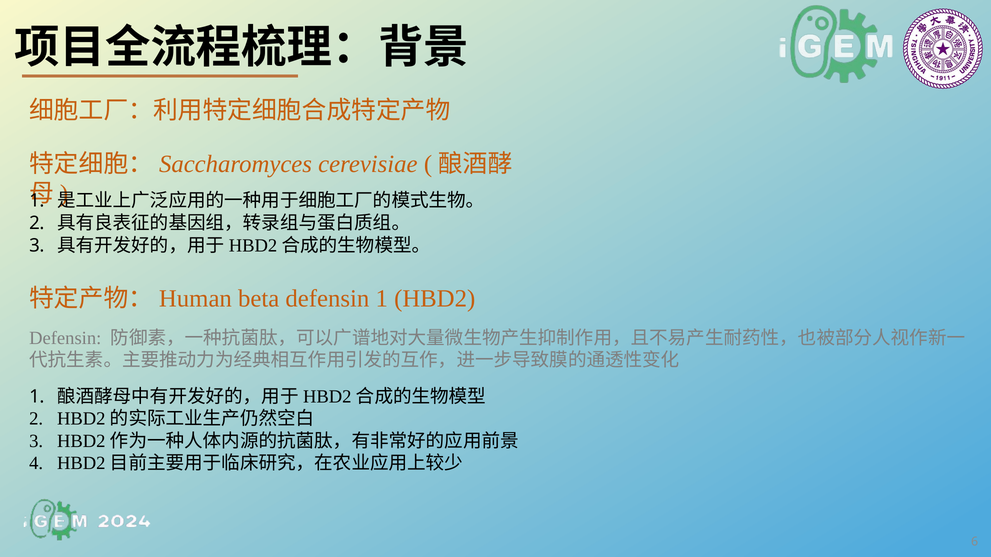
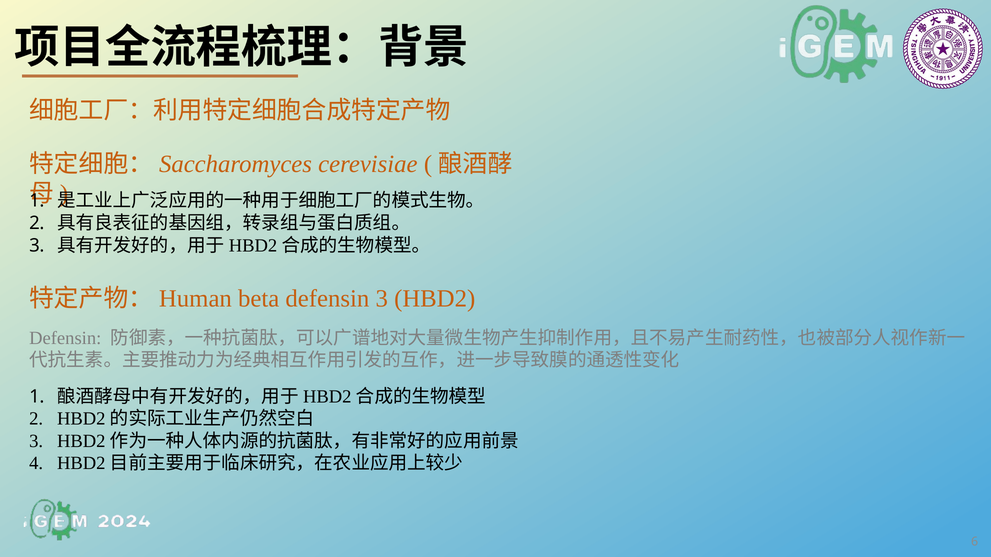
defensin 1: 1 -> 3 (382, 299)
